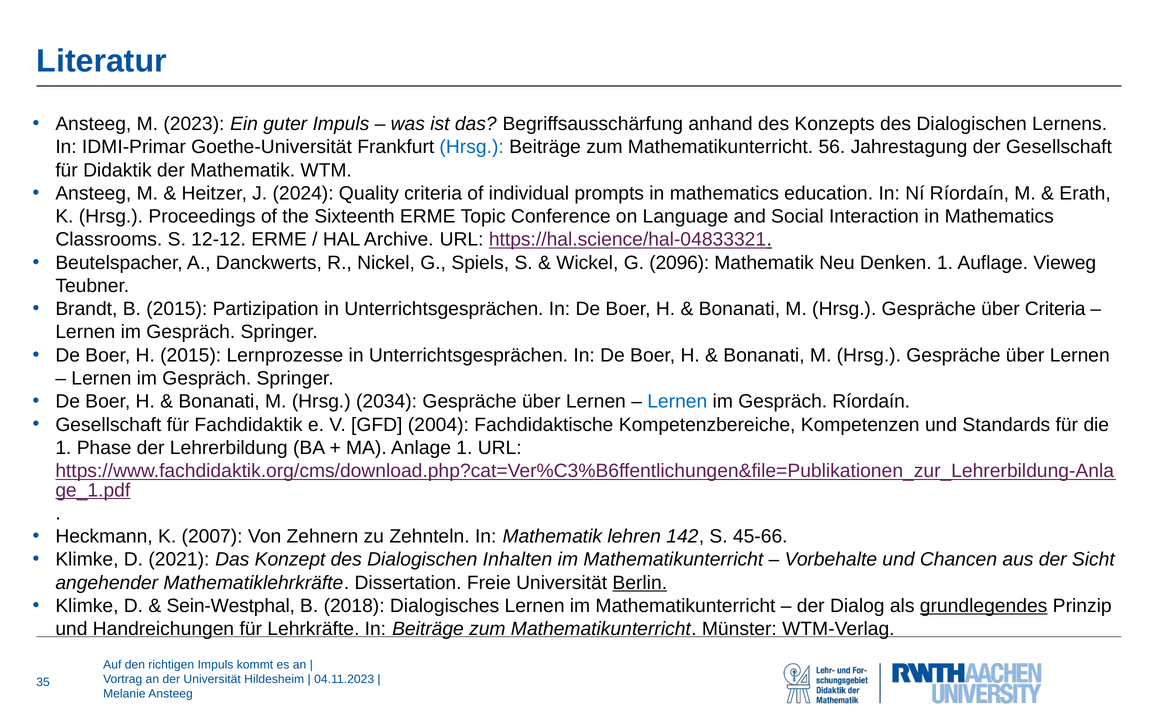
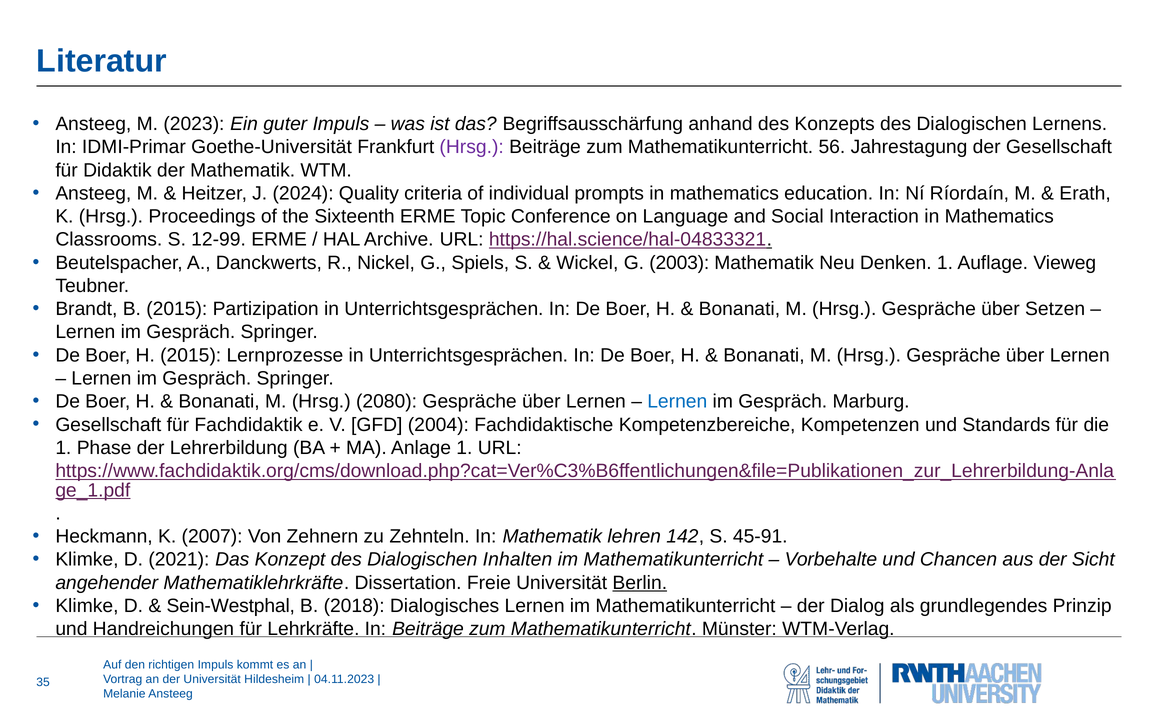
Hrsg colour: blue -> purple (472, 147)
12-12: 12-12 -> 12-99 (219, 240)
2096: 2096 -> 2003 (679, 263)
über Criteria: Criteria -> Setzen (1055, 309)
2034: 2034 -> 2080 (387, 402)
Gespräch Ríordaín: Ríordaín -> Marburg (871, 402)
45-66: 45-66 -> 45-91 (760, 537)
grundlegendes underline: present -> none (984, 607)
